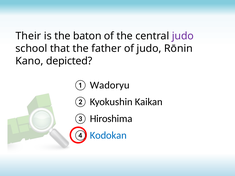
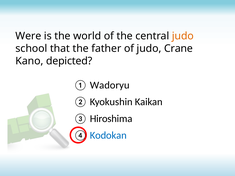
Their: Their -> Were (28, 36)
baton: baton -> world (87, 36)
judo colour: purple -> orange (183, 36)
Rōnin: Rōnin -> Crane (178, 48)
